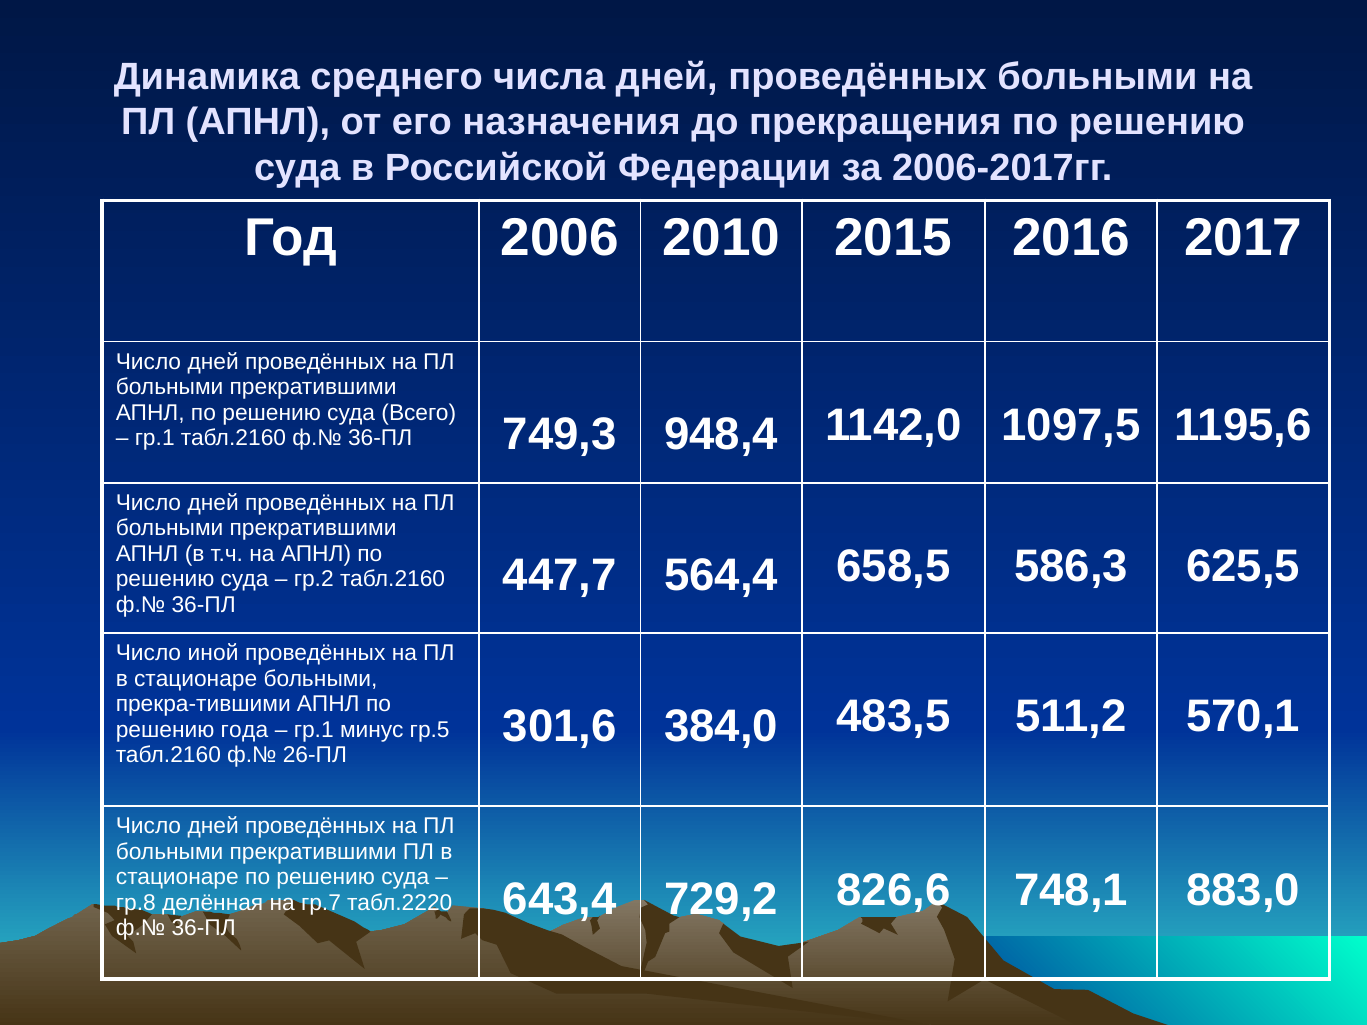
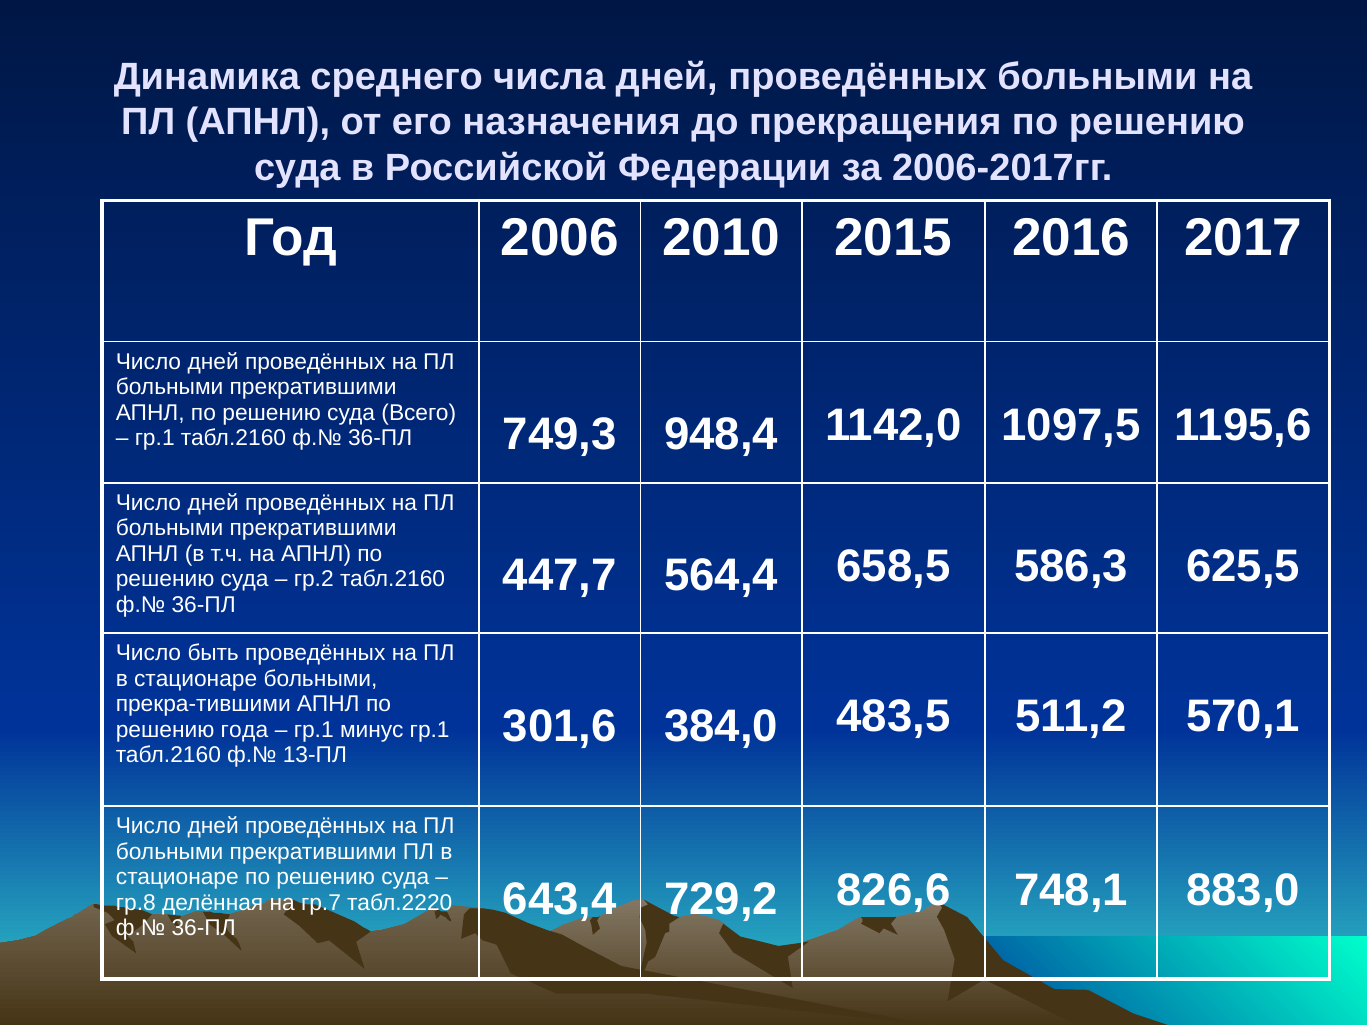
иной: иной -> быть (213, 653)
минус гр.5: гр.5 -> гр.1 (430, 730)
26-ПЛ: 26-ПЛ -> 13-ПЛ (315, 755)
